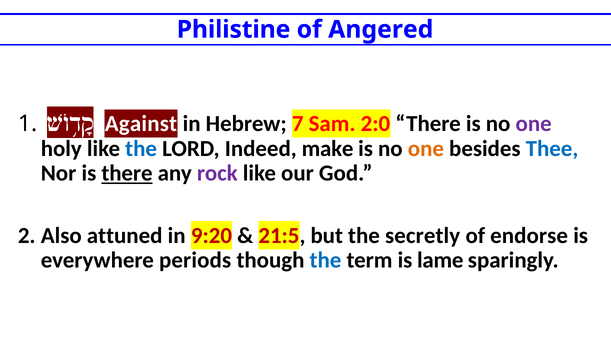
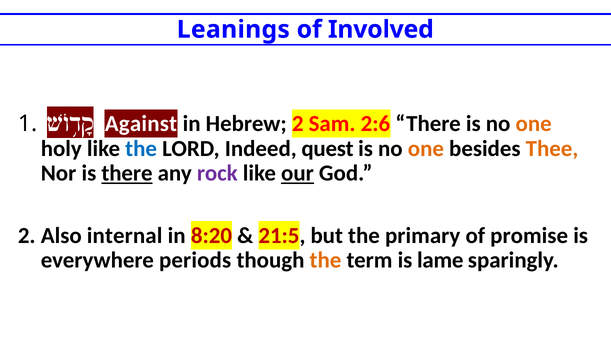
Philistine: Philistine -> Leanings (233, 29)
Angered: Angered -> Involved (381, 29)
7: 7 -> 2 (298, 124)
2:0: 2:0 -> 2:6 (375, 124)
one colour: purple -> orange (534, 124)
make: make -> quest (328, 148)
Thee colour: blue -> orange (552, 148)
our underline: none -> present (297, 173)
attuned: attuned -> internal (125, 235)
9:20: 9:20 -> 8:20 (211, 235)
secretly: secretly -> primary (423, 235)
endorse: endorse -> promise (529, 235)
the colour: blue -> orange (325, 260)
